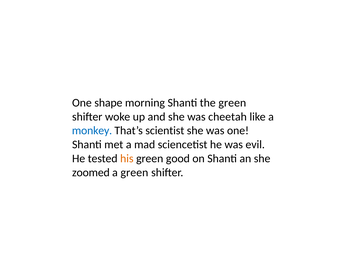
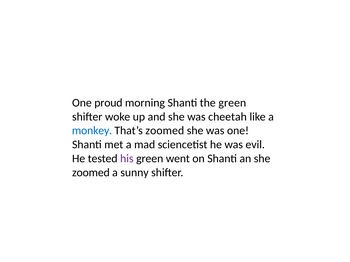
shape: shape -> proud (108, 103)
That’s scientist: scientist -> zoomed (165, 131)
his colour: orange -> purple (127, 159)
good: good -> went (178, 159)
a green: green -> sunny (134, 173)
